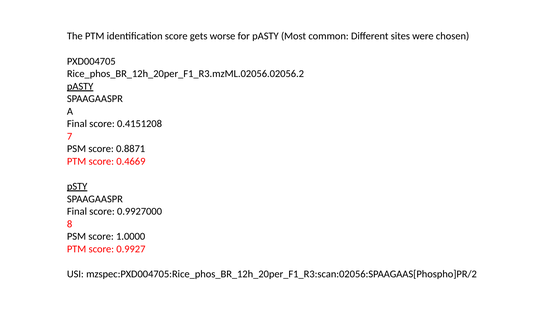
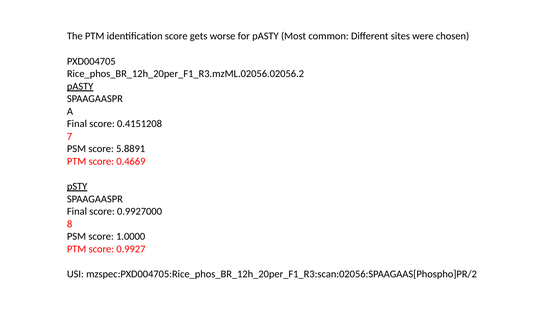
0.8871: 0.8871 -> 5.8891 (131, 149)
